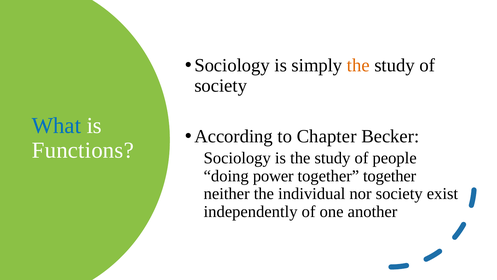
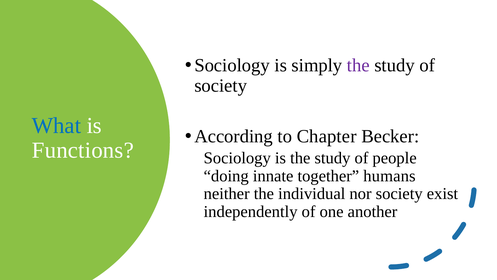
the colour: orange -> purple (358, 65)
power: power -> innate (273, 176)
together together: together -> humans (389, 176)
